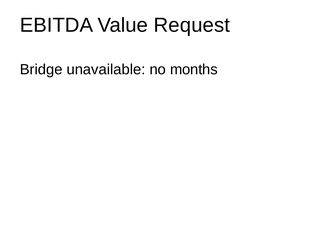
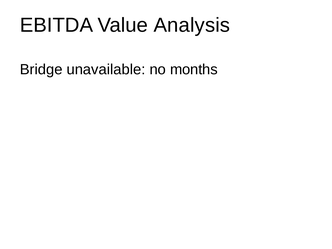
Request: Request -> Analysis (192, 25)
